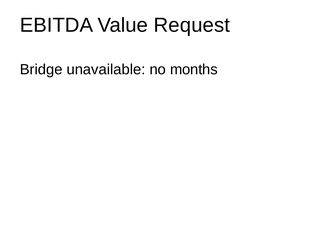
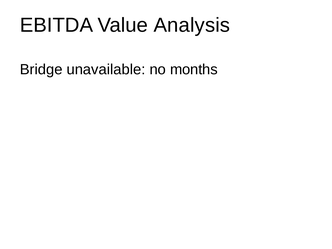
Request: Request -> Analysis (192, 25)
